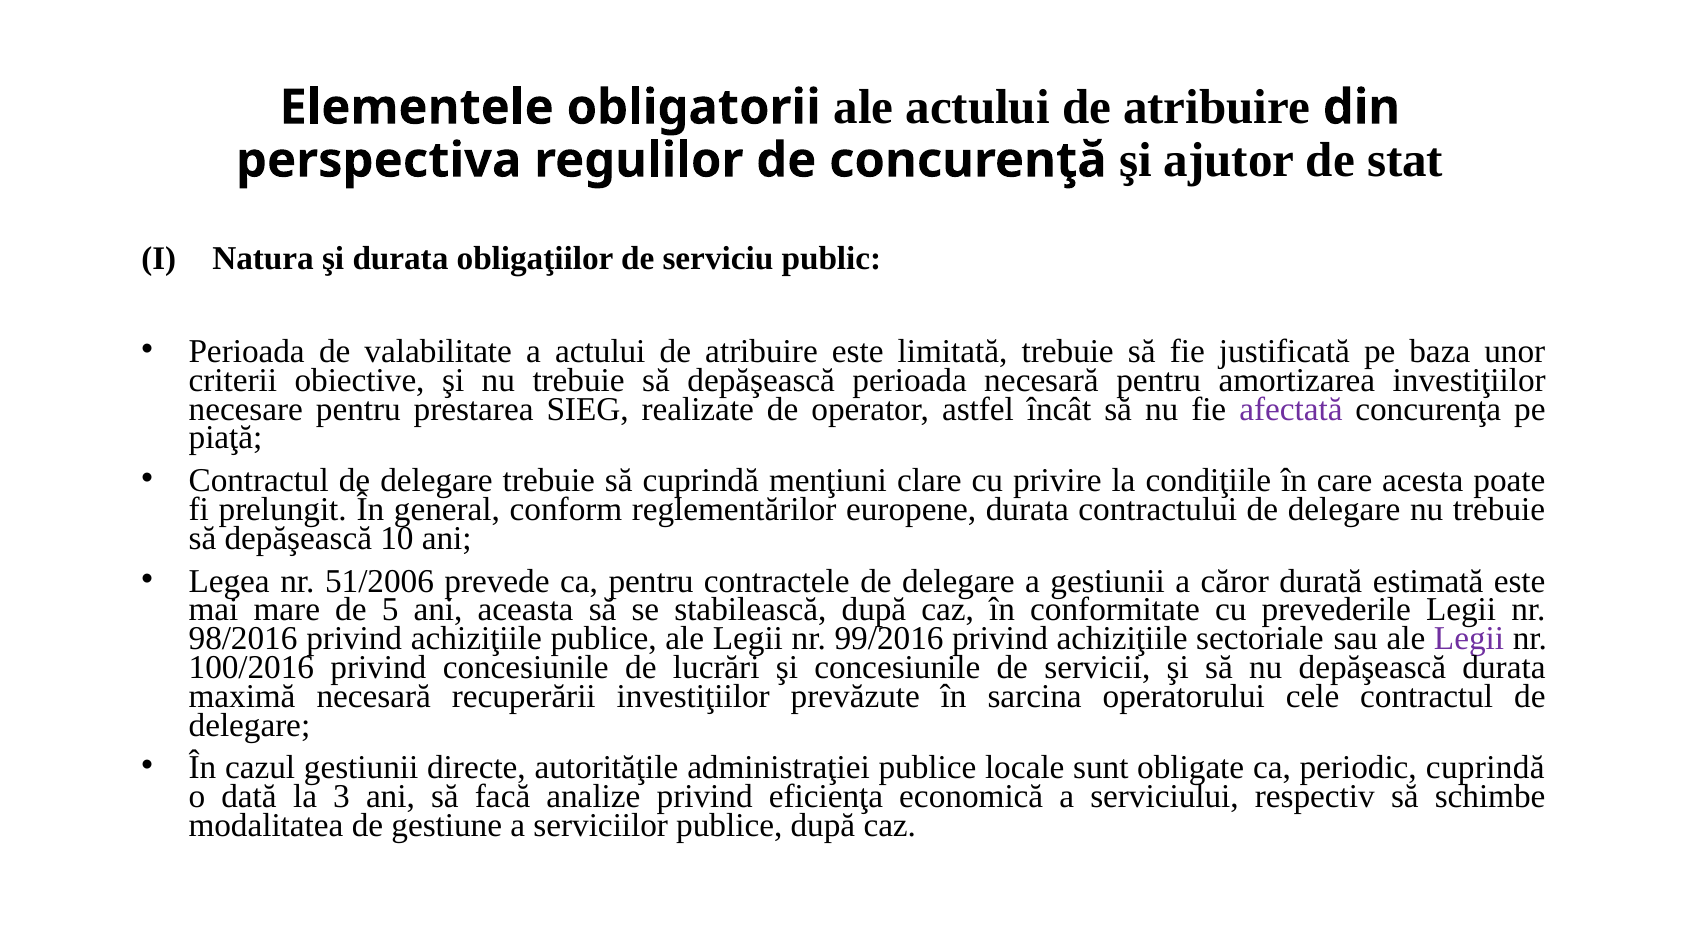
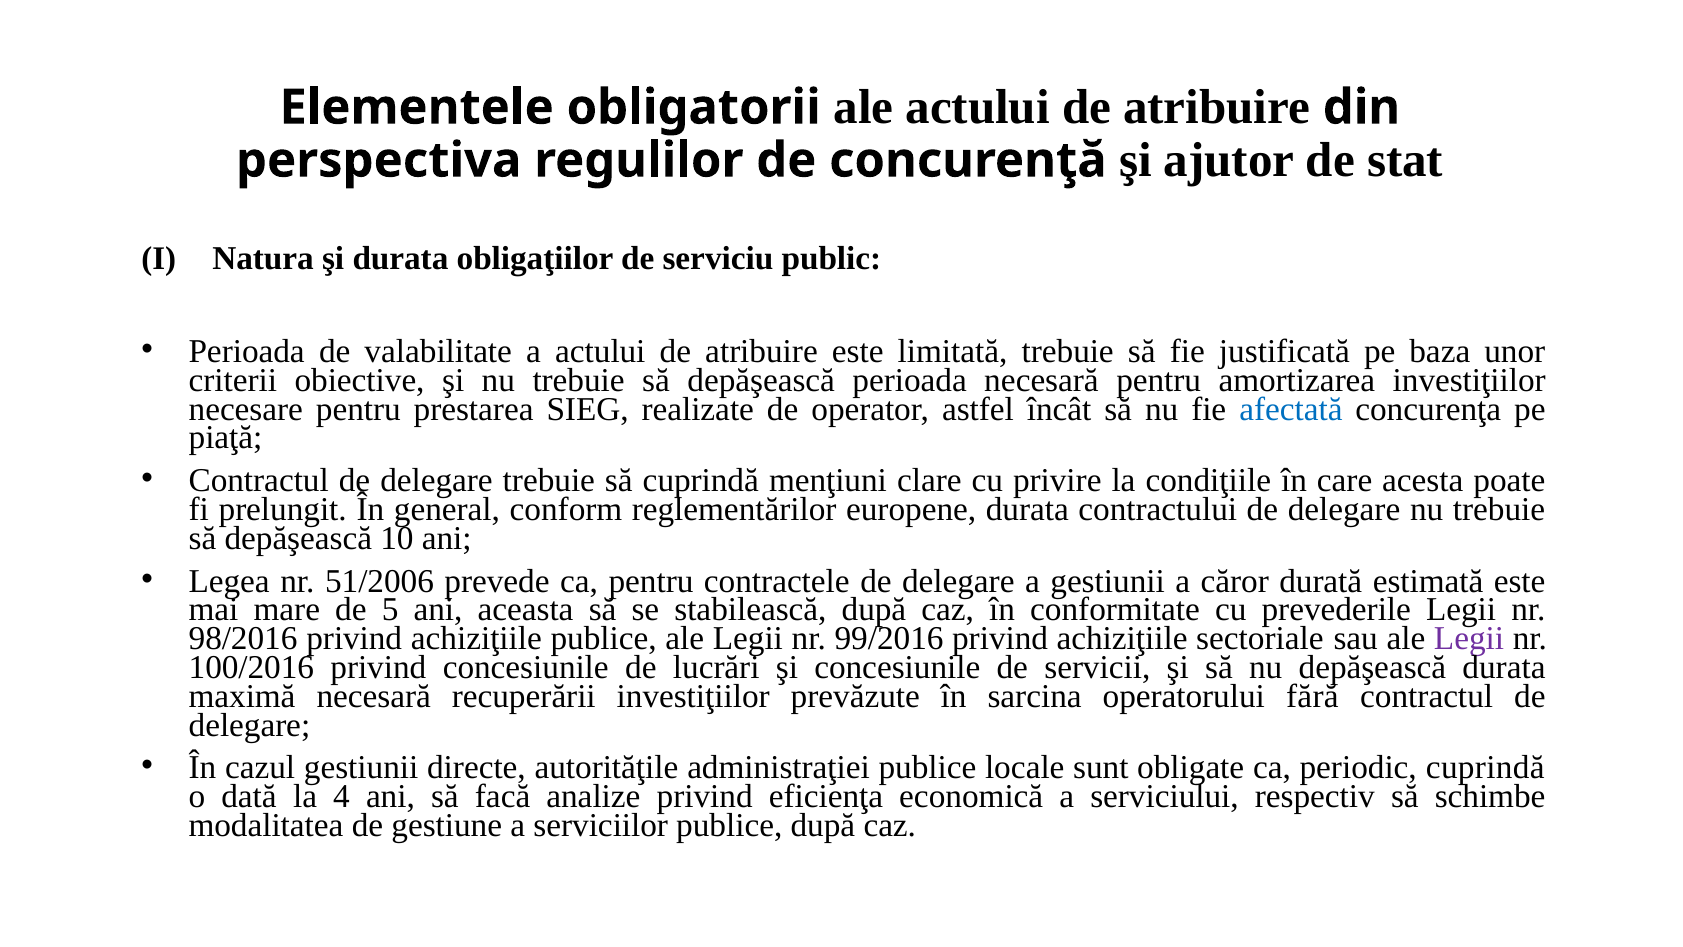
afectată colour: purple -> blue (1291, 409)
cele: cele -> fără (1312, 696)
3: 3 -> 4 (341, 796)
